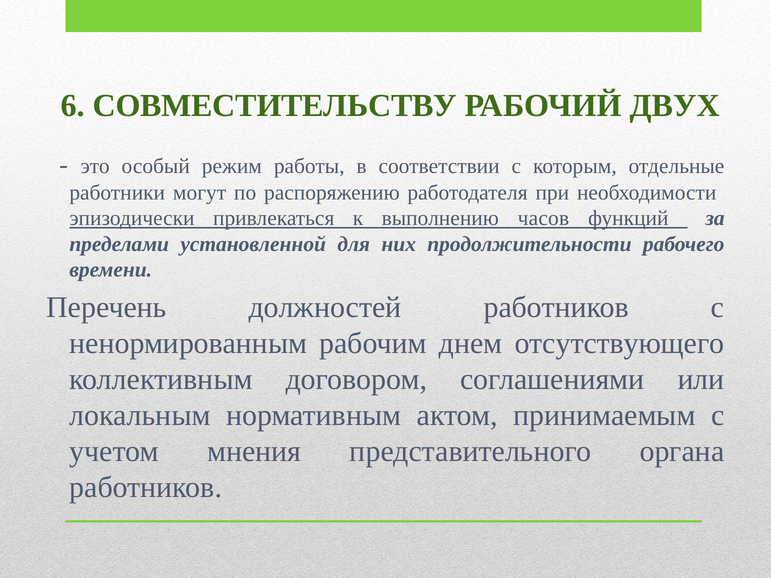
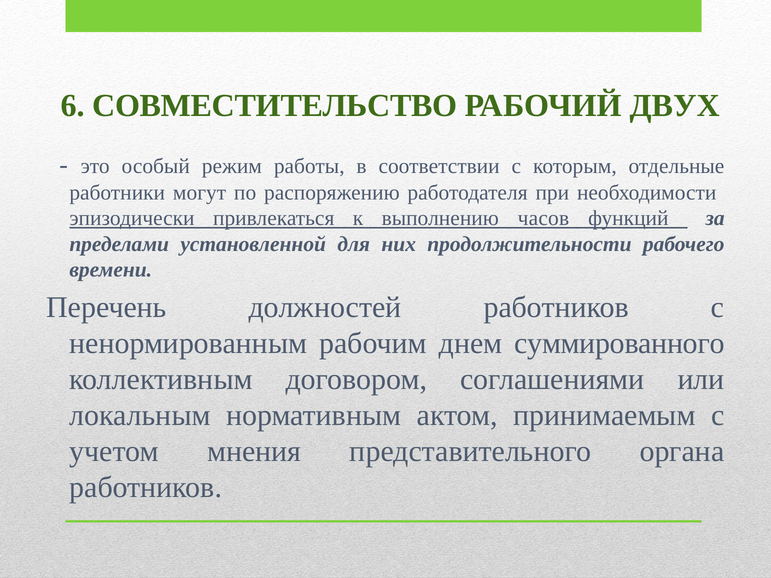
СОВМЕСТИТЕЛЬСТВУ: СОВМЕСТИТЕЛЬСТВУ -> СОВМЕСТИТЕЛЬСТВО (275, 106)
отсутствующего: отсутствующего -> суммированного (620, 343)
